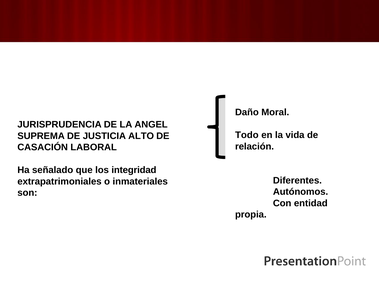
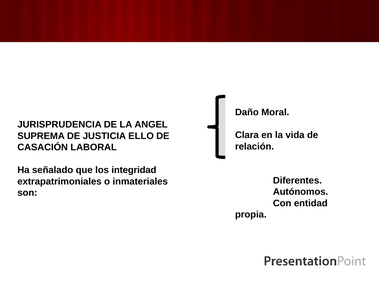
Todo: Todo -> Clara (247, 135)
ALTO: ALTO -> ELLO (141, 136)
